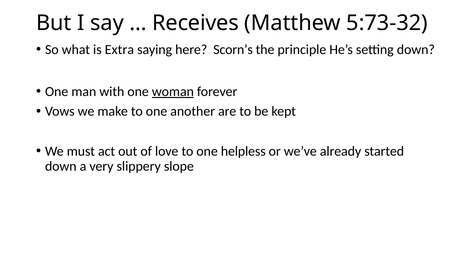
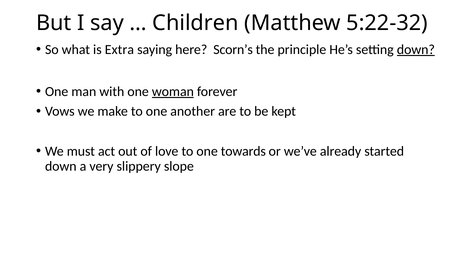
Receives: Receives -> Children (195, 23)
5:73-32: 5:73-32 -> 5:22-32 (387, 23)
down underline: none -> present (416, 50)
helpless: helpless -> towards (243, 151)
